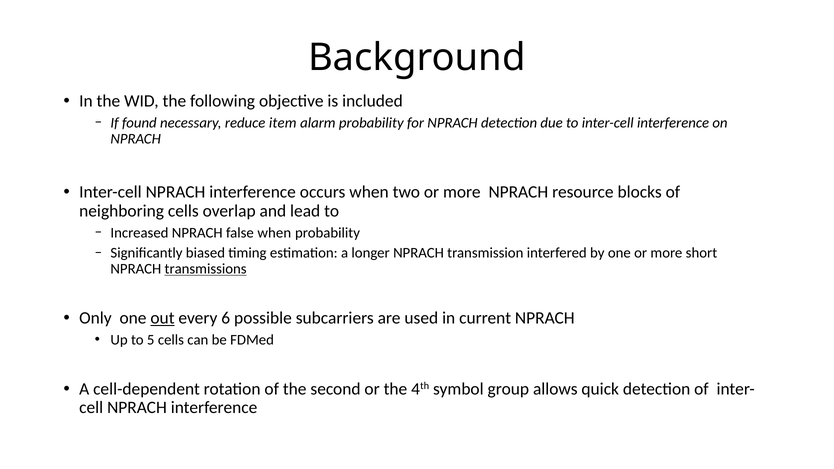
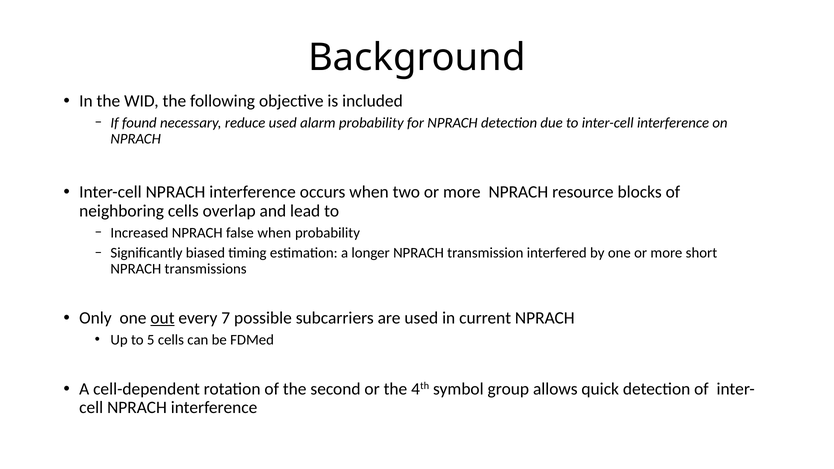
reduce item: item -> used (283, 123)
transmissions underline: present -> none (206, 269)
6: 6 -> 7 (226, 318)
